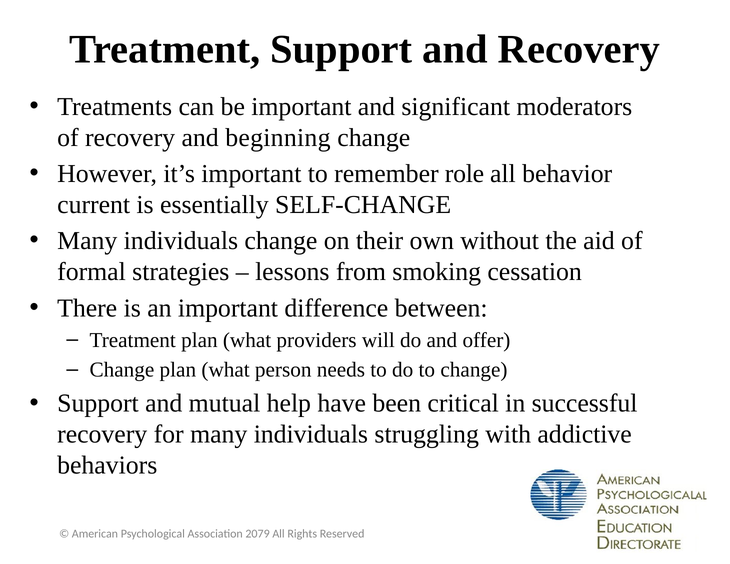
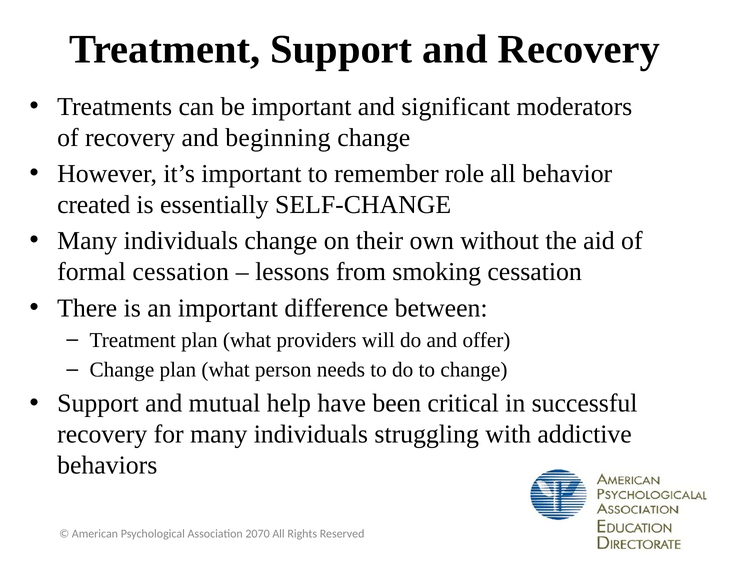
current: current -> created (94, 205)
formal strategies: strategies -> cessation (181, 272)
2079: 2079 -> 2070 (258, 534)
